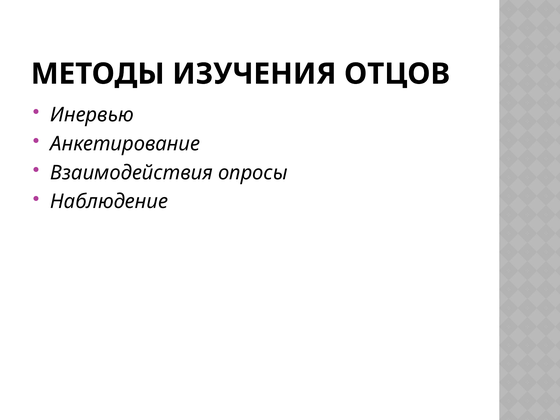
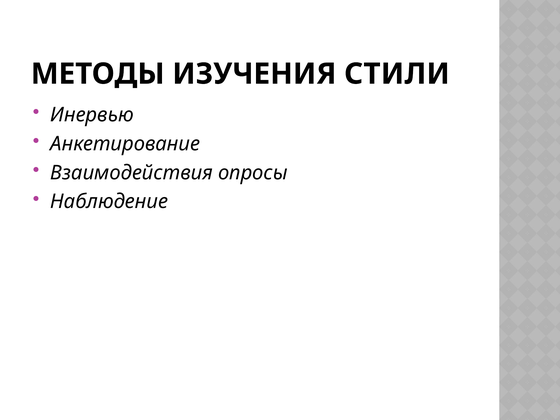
ОТЦОВ: ОТЦОВ -> СТИЛИ (397, 74)
